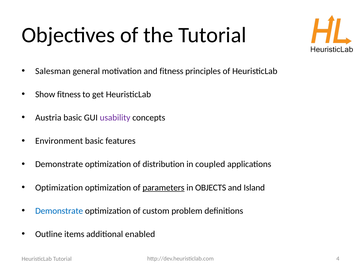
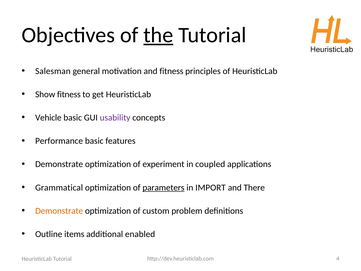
the underline: none -> present (158, 35)
Austria: Austria -> Vehicle (48, 118)
Environment: Environment -> Performance (59, 141)
distribution: distribution -> experiment (163, 164)
Optimization: Optimization -> Grammatical (59, 187)
OBJECTS: OBJECTS -> IMPORT (211, 187)
Island: Island -> There (254, 187)
Demonstrate colour: blue -> orange (59, 211)
